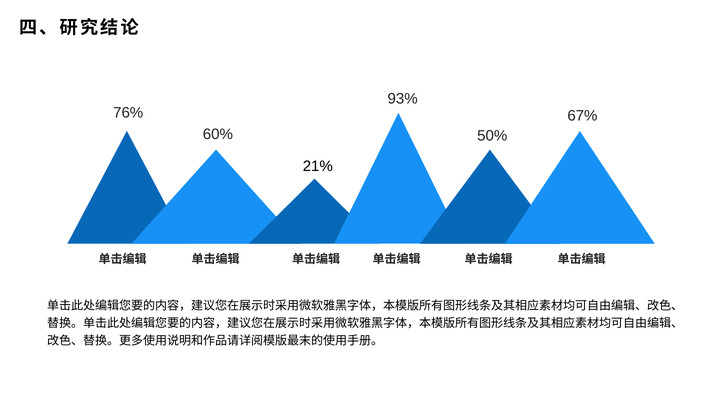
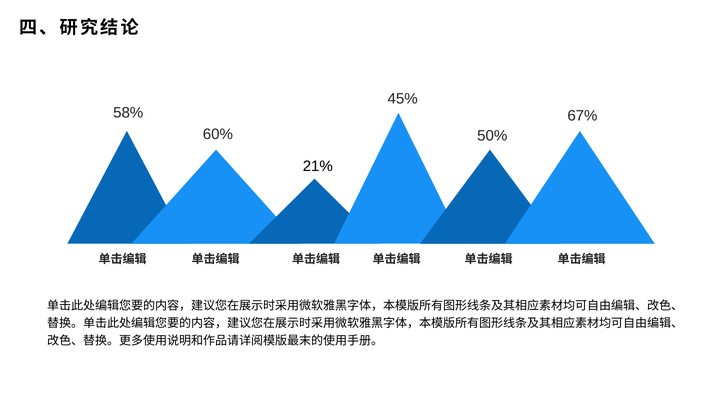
93%: 93% -> 45% (403, 99)
76%: 76% -> 58% (128, 113)
